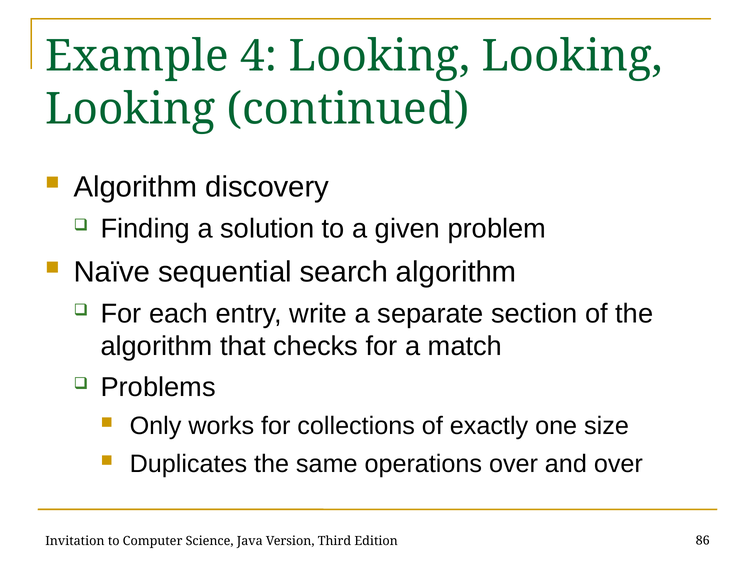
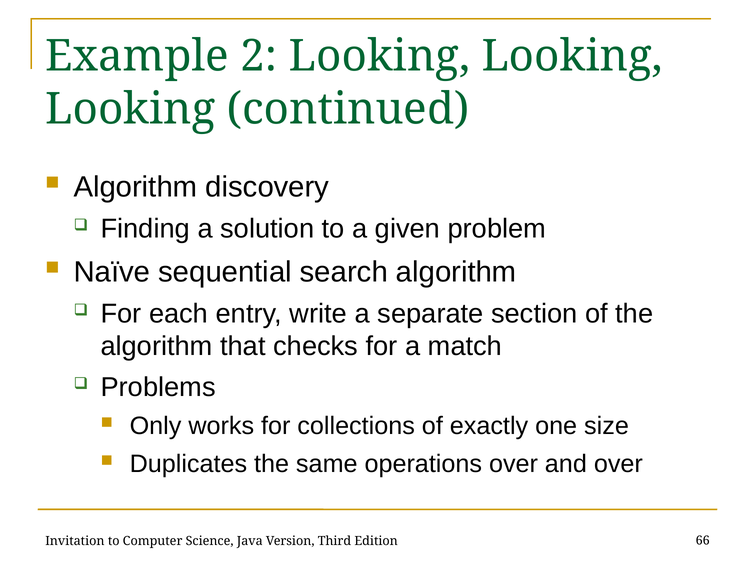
4: 4 -> 2 (259, 56)
86: 86 -> 66 (703, 541)
